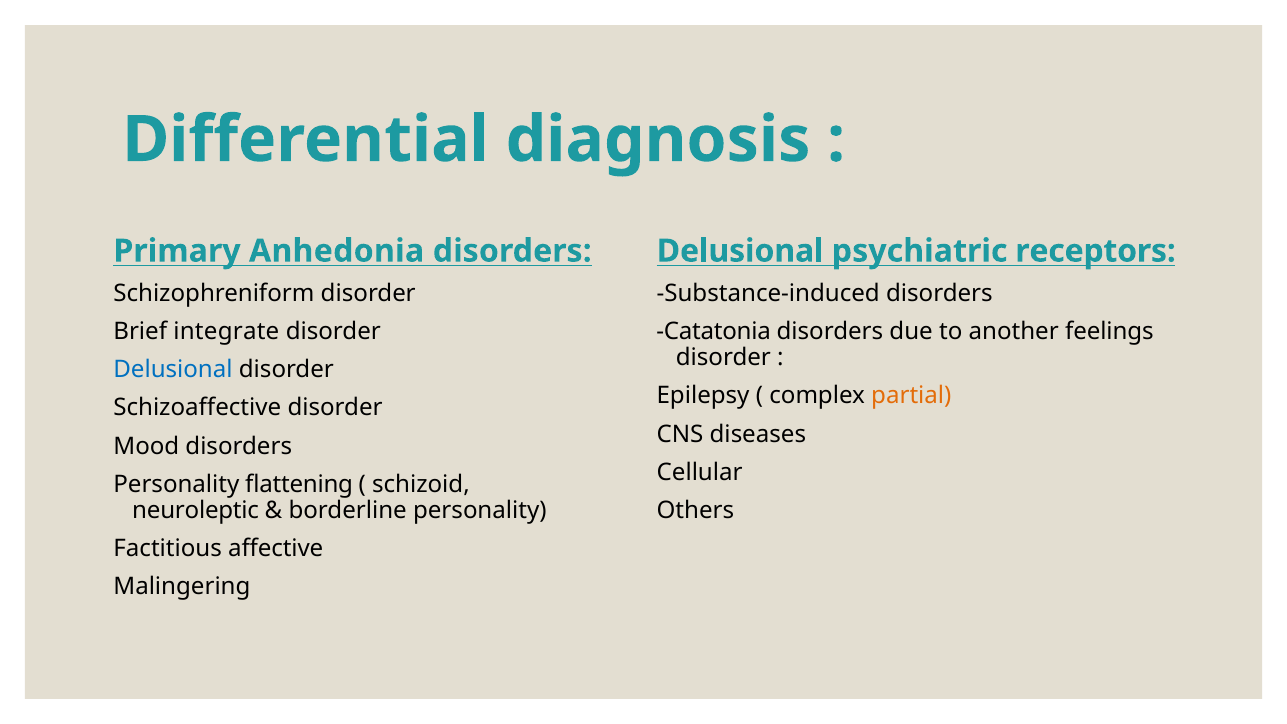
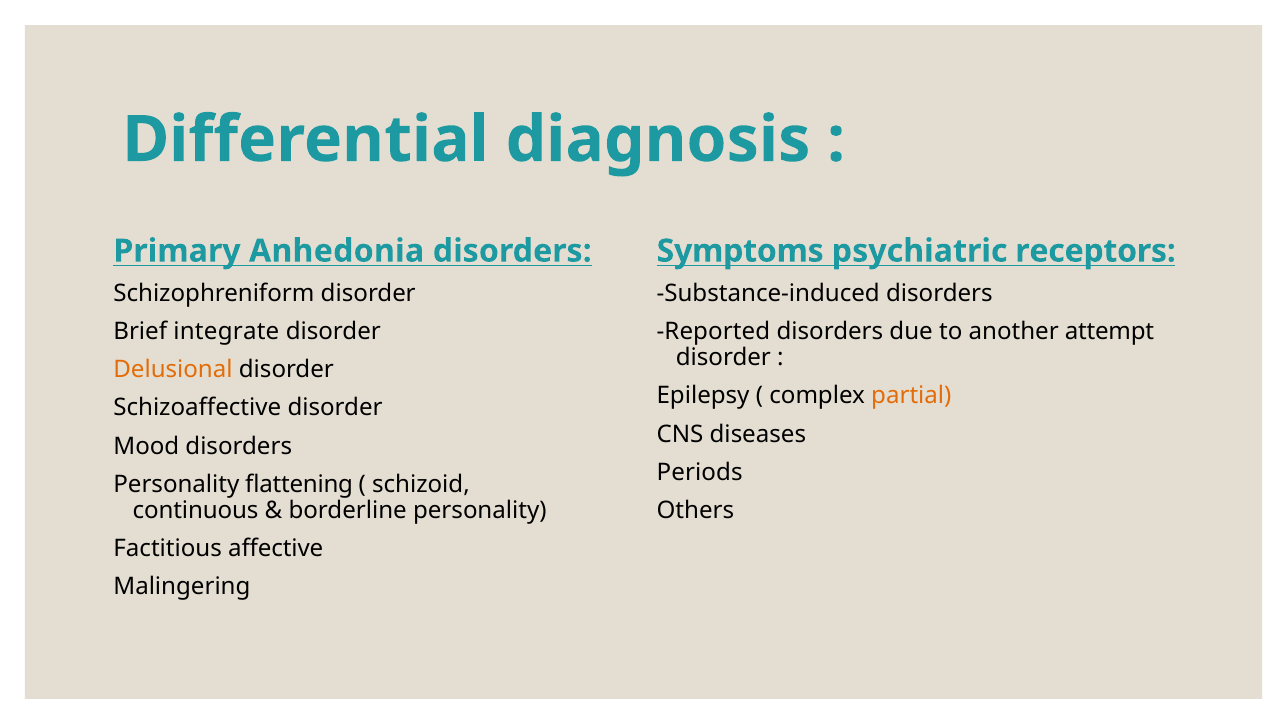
Delusional: Delusional -> Symptoms (740, 251)
Catatonia: Catatonia -> Reported (713, 332)
feelings: feelings -> attempt (1109, 332)
Delusional colour: blue -> orange (173, 370)
Cellular: Cellular -> Periods (700, 472)
neuroleptic: neuroleptic -> continuous (196, 510)
